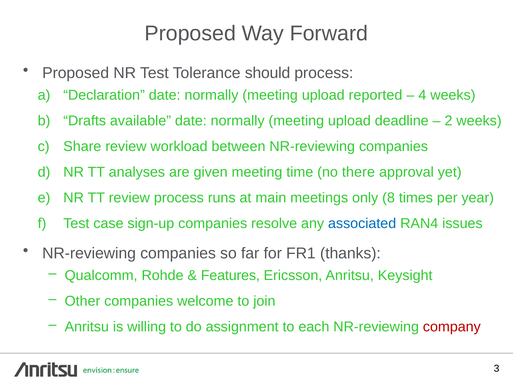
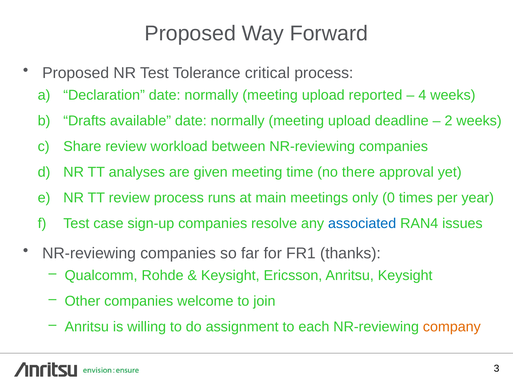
should: should -> critical (267, 73)
8: 8 -> 0 (389, 198)
Features: Features -> Keysight (230, 275)
company colour: red -> orange (452, 327)
